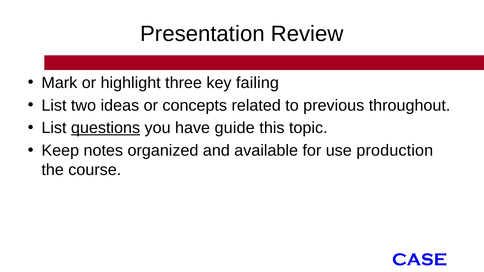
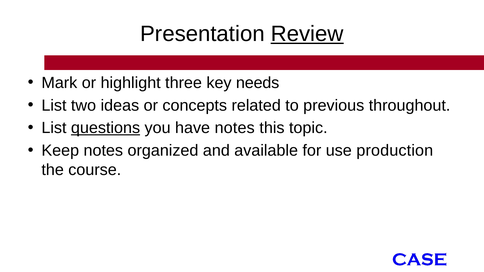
Review underline: none -> present (307, 34)
failing: failing -> needs (258, 83)
have guide: guide -> notes (235, 128)
